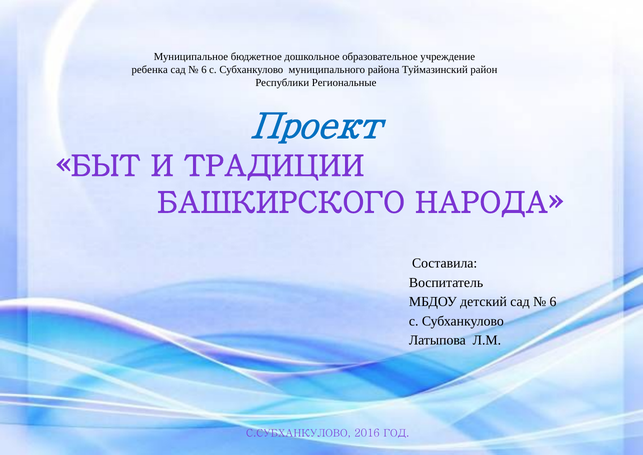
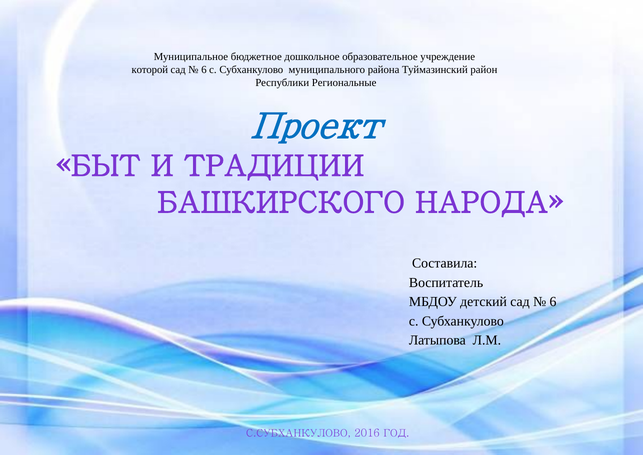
ребенка: ребенка -> которой (150, 70)
